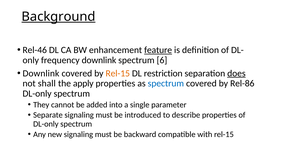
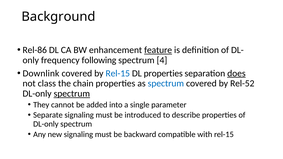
Background underline: present -> none (58, 17)
Rel-46: Rel-46 -> Rel-86 (35, 50)
frequency downlink: downlink -> following (99, 60)
6: 6 -> 4 (162, 60)
Rel-15 colour: orange -> blue (118, 73)
DL restriction: restriction -> properties (163, 73)
shall: shall -> class (47, 84)
apply: apply -> chain (83, 84)
Rel-86: Rel-86 -> Rel-52 (242, 84)
spectrum underline: none -> present (72, 94)
